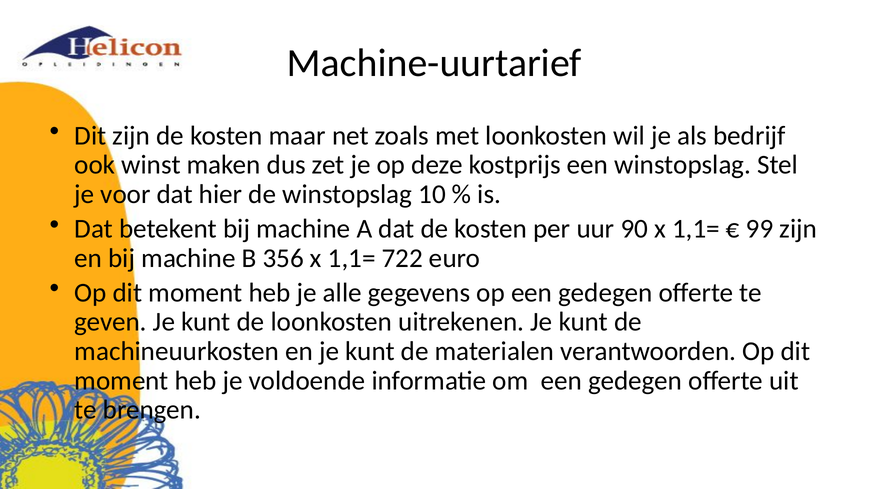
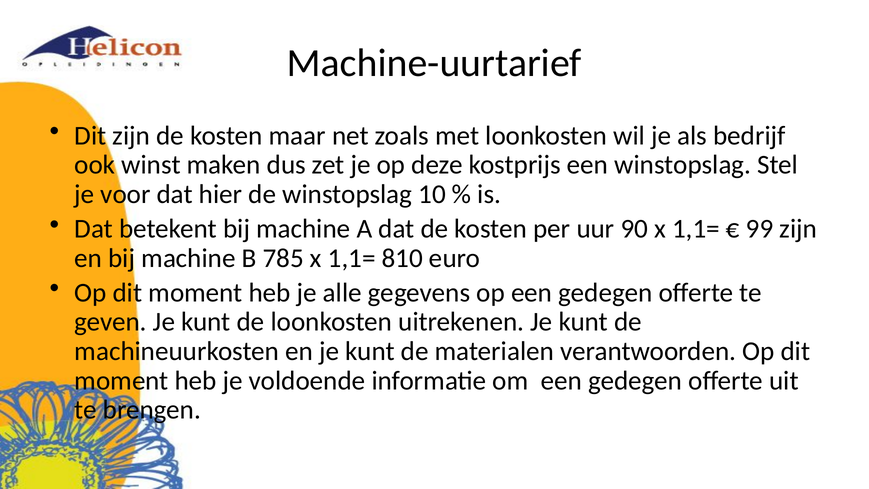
356: 356 -> 785 (283, 258)
722: 722 -> 810 (402, 258)
